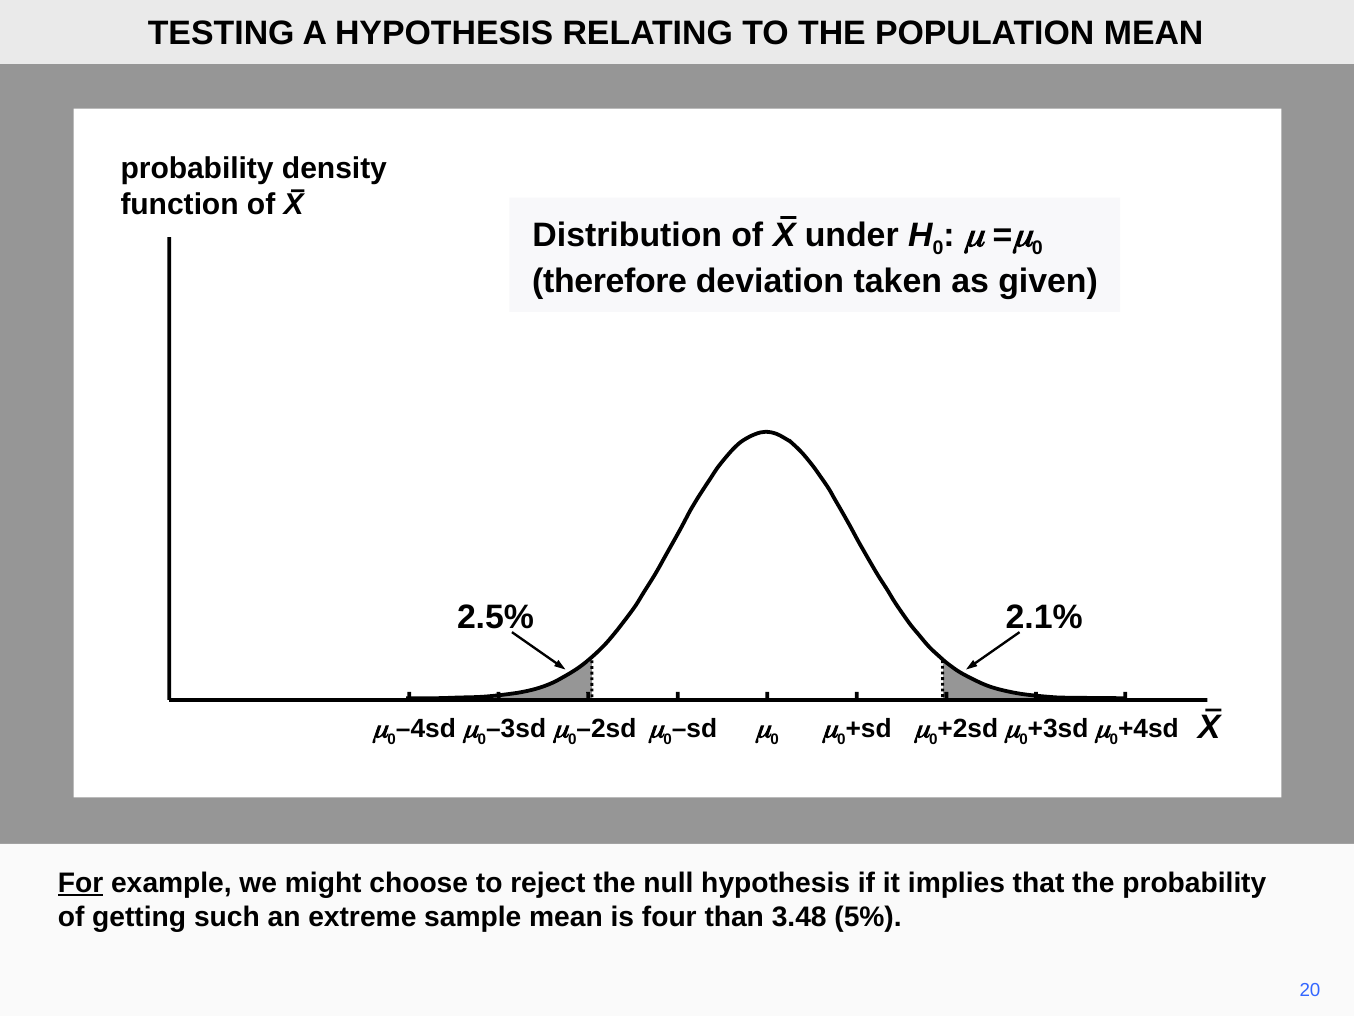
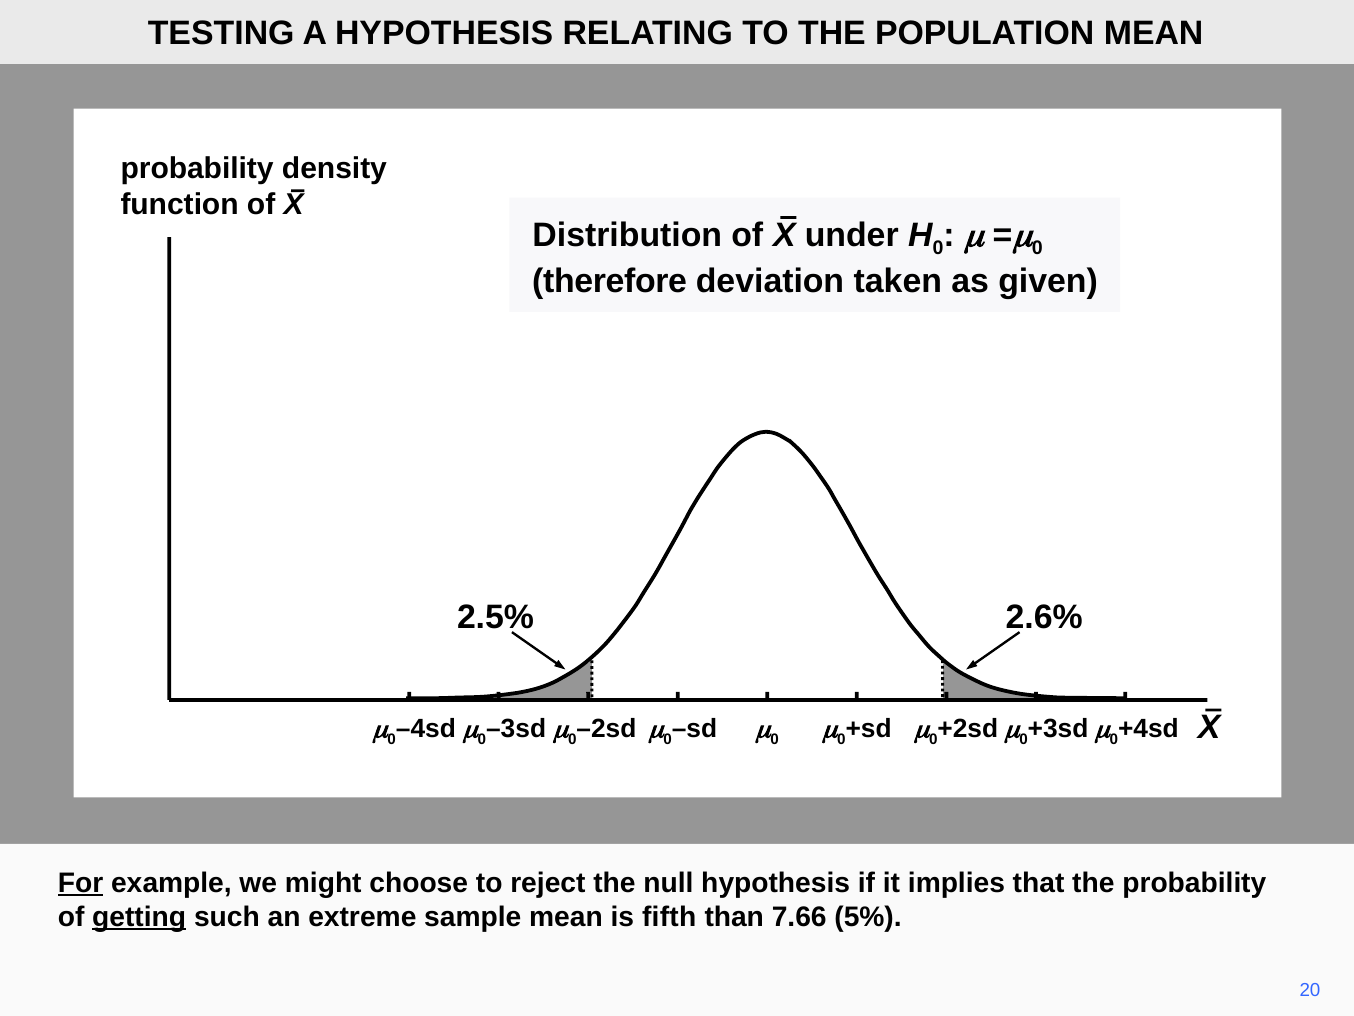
2.1%: 2.1% -> 2.6% (1044, 617)
getting underline: none -> present (139, 916)
four: four -> fifth (669, 916)
3.48: 3.48 -> 7.66 (799, 916)
